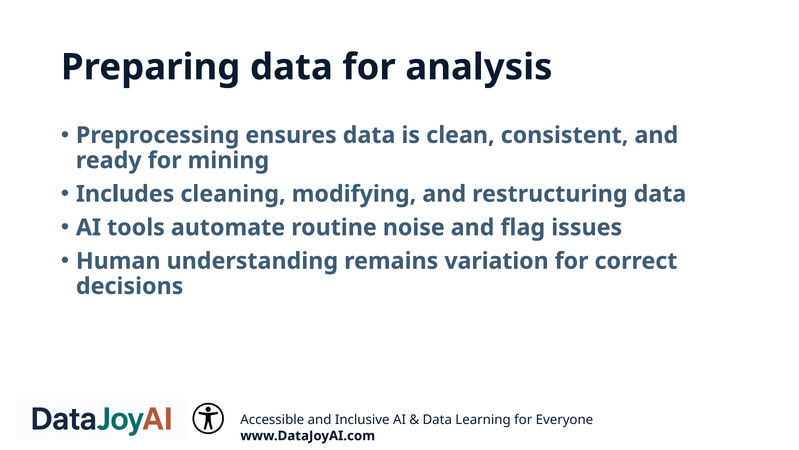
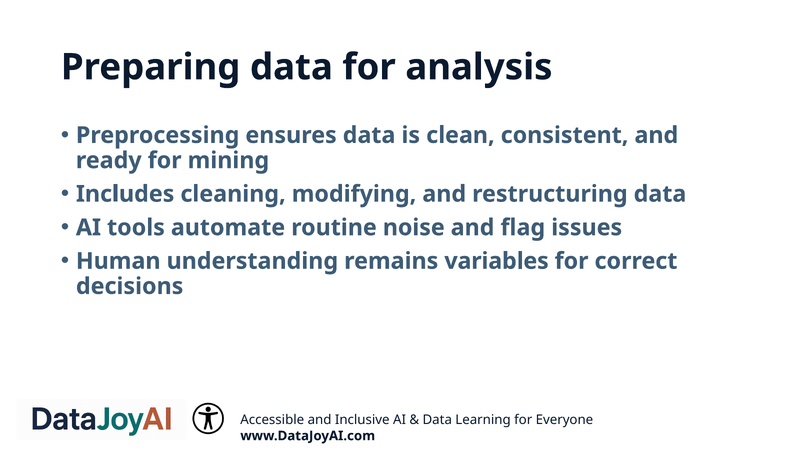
variation: variation -> variables (497, 261)
